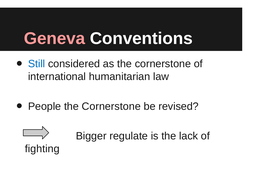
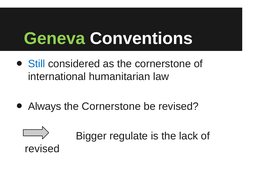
Geneva colour: pink -> light green (54, 39)
People: People -> Always (45, 106)
fighting: fighting -> revised (42, 149)
